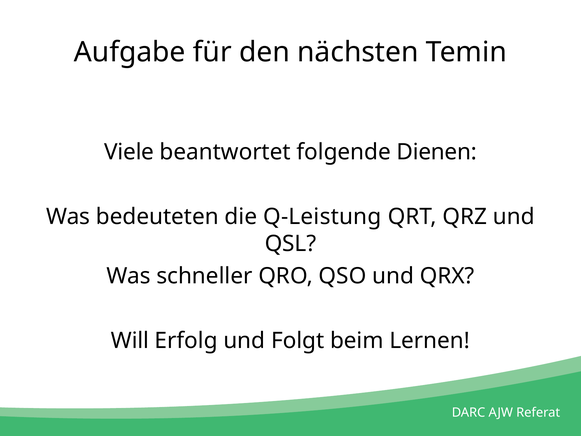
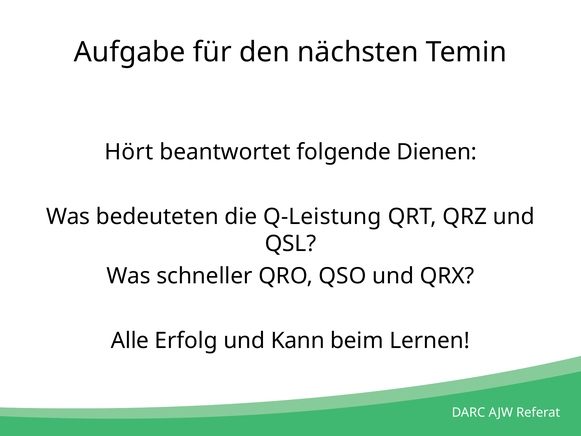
Viele: Viele -> Hört (129, 152)
Will: Will -> Alle (130, 341)
Folgt: Folgt -> Kann (298, 341)
